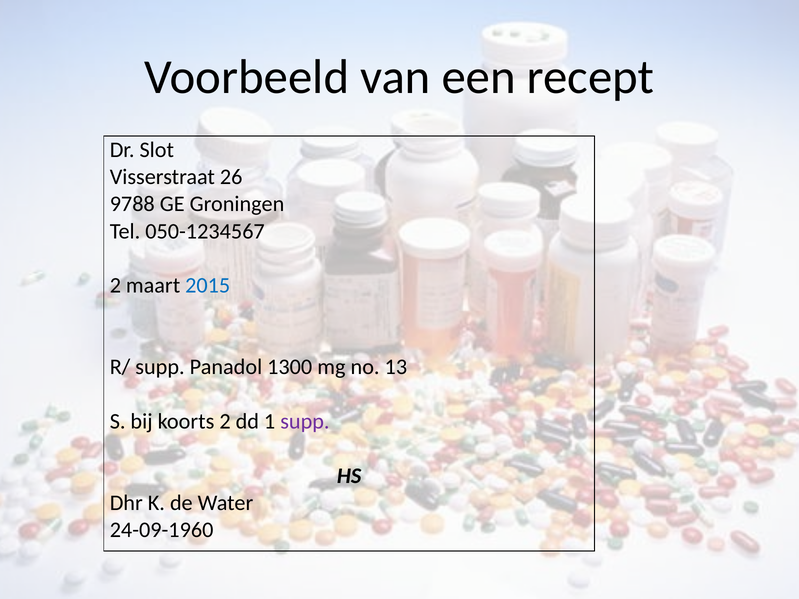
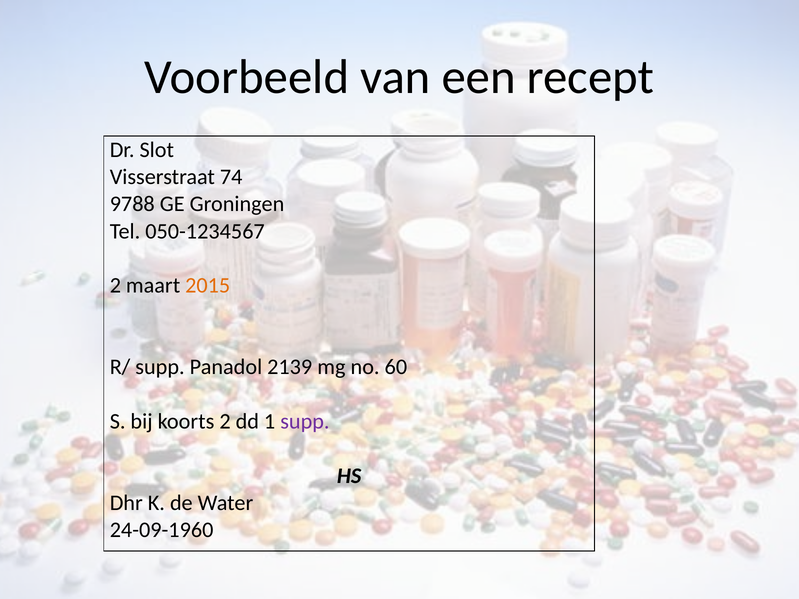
26: 26 -> 74 (231, 177)
2015 colour: blue -> orange (208, 286)
1300: 1300 -> 2139 (290, 367)
13: 13 -> 60 (396, 367)
